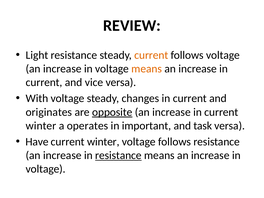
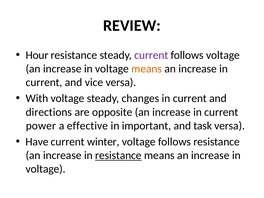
Light: Light -> Hour (37, 55)
current colour: orange -> purple (151, 55)
originates: originates -> directions (49, 112)
opposite underline: present -> none (112, 112)
winter: winter -> power (41, 126)
operates: operates -> effective (87, 126)
